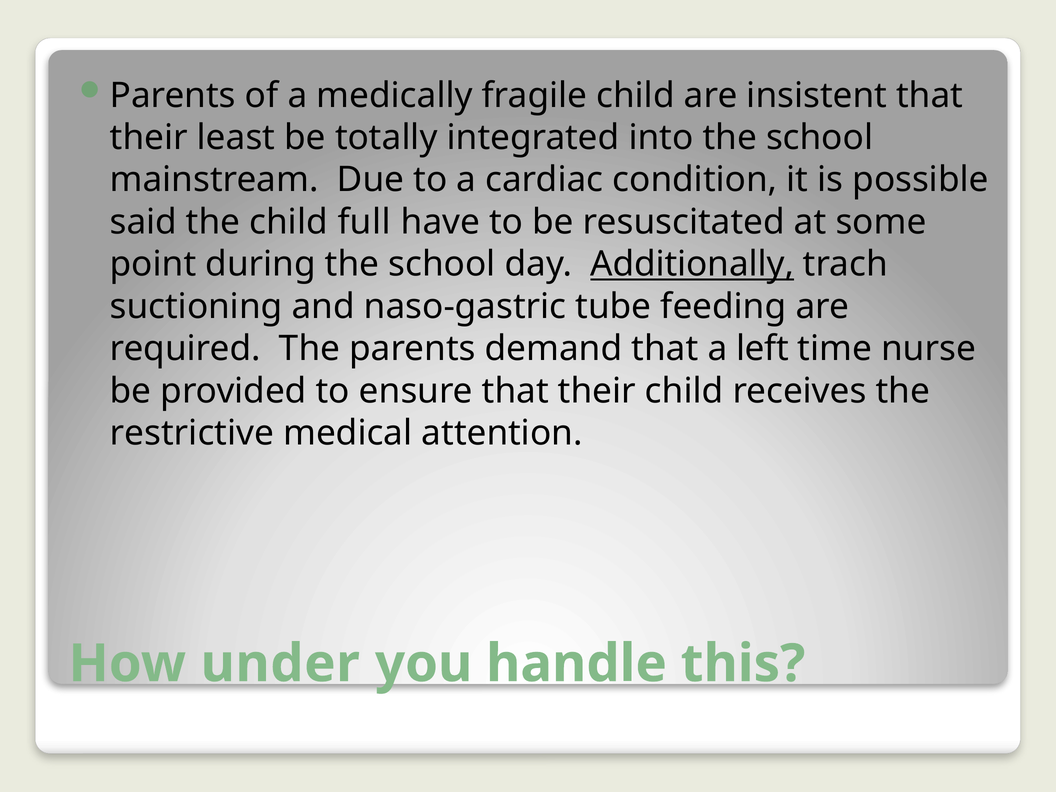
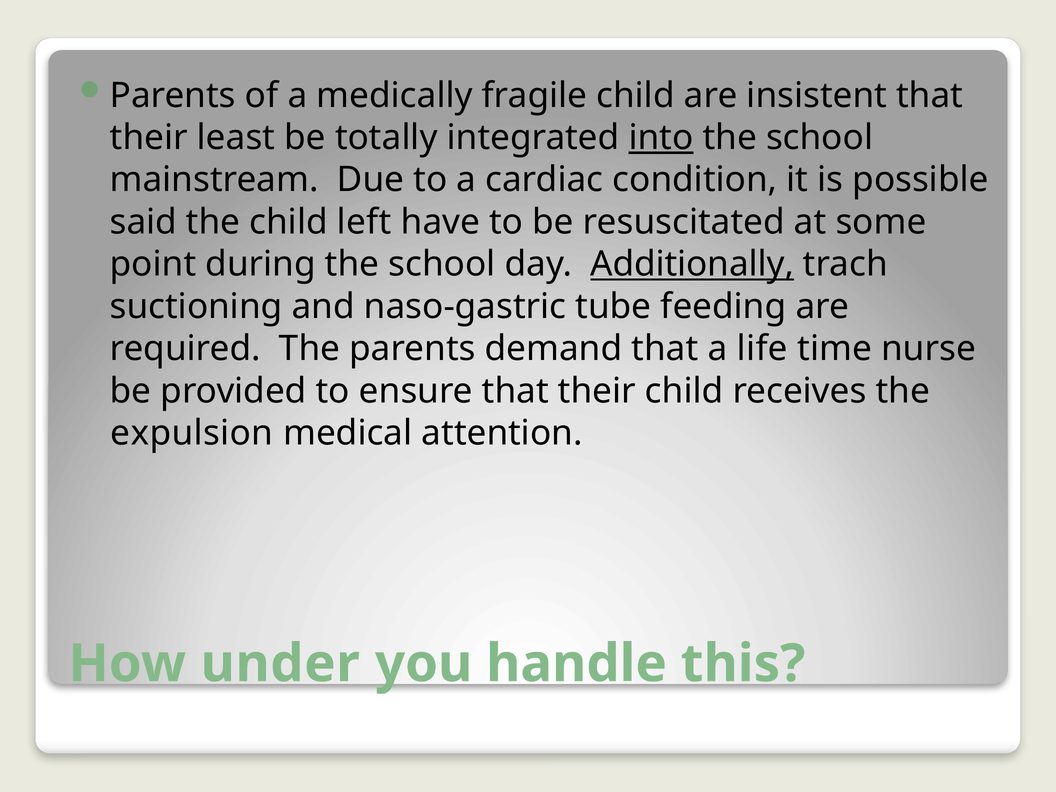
into underline: none -> present (661, 138)
full: full -> left (364, 222)
left: left -> life (762, 349)
restrictive: restrictive -> expulsion (192, 433)
